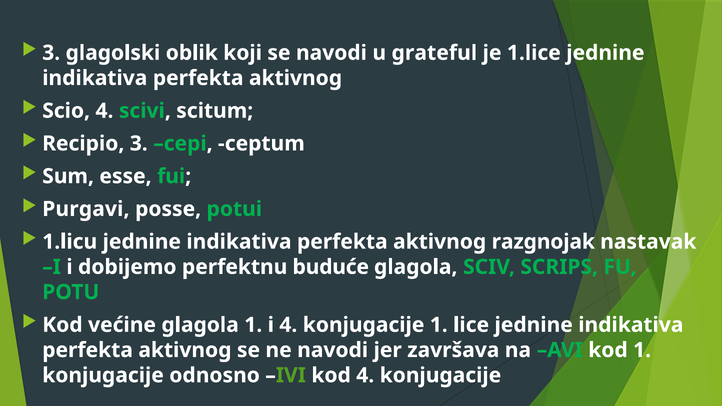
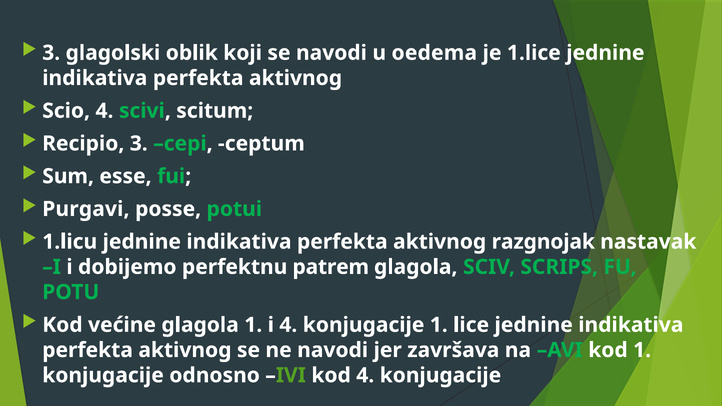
grateful: grateful -> oedema (434, 53)
buduće: buduće -> patrem (331, 267)
